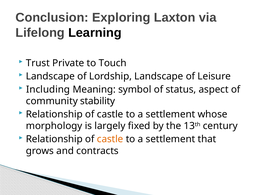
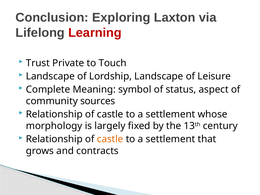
Learning colour: black -> red (95, 33)
Including: Including -> Complete (48, 89)
stability: stability -> sources (98, 101)
